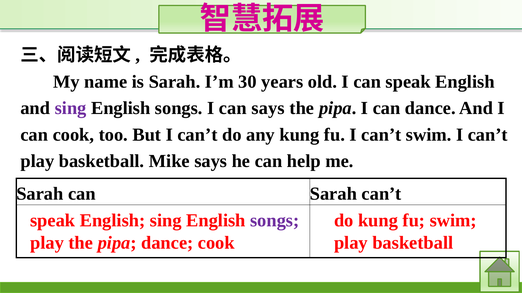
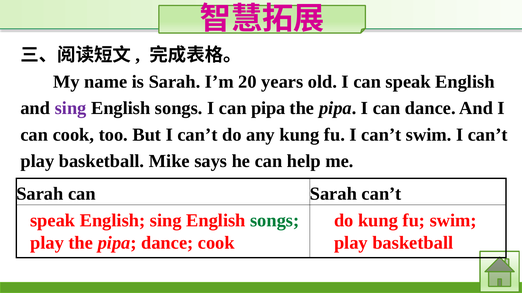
30: 30 -> 20 (248, 82)
can says: says -> pipa (268, 108)
songs colour: purple -> green (275, 221)
